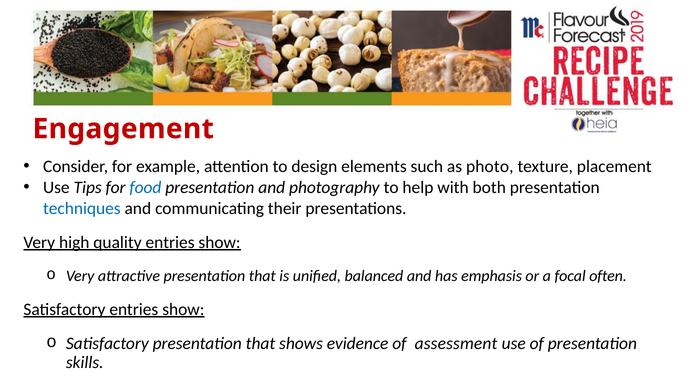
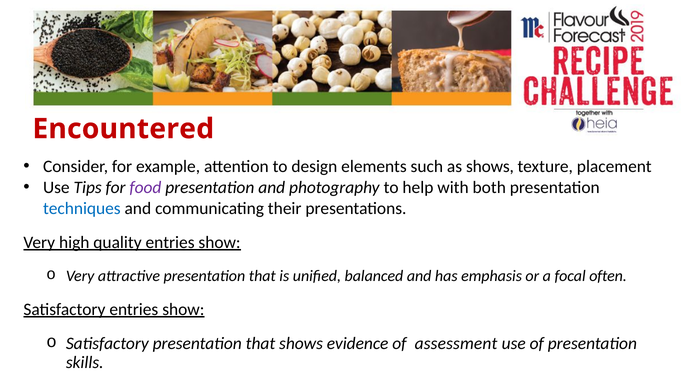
Engagement: Engagement -> Encountered (123, 129)
as photo: photo -> shows (490, 166)
food colour: blue -> purple (145, 187)
